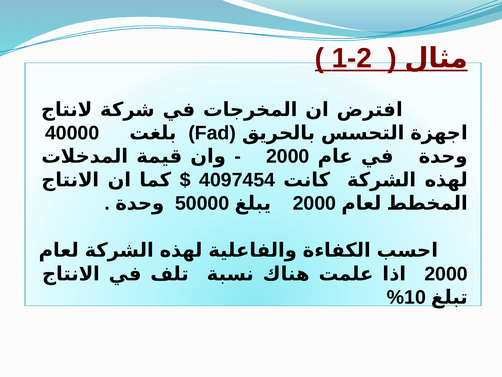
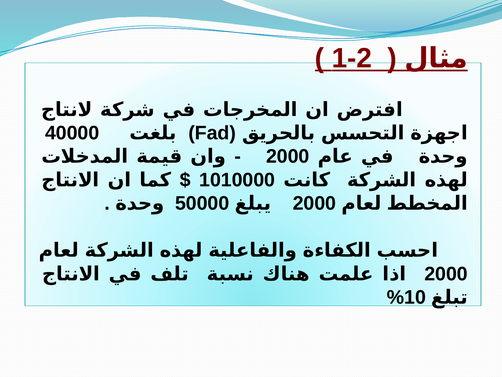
4097454: 4097454 -> 1010000 (237, 180)
